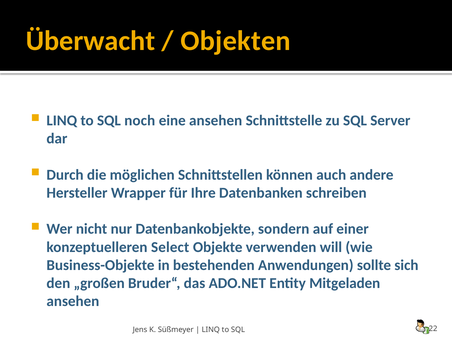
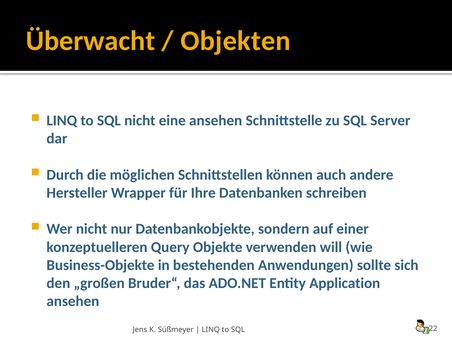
SQL noch: noch -> nicht (140, 121)
Select: Select -> Query (170, 247)
Mitgeladen: Mitgeladen -> Application (345, 283)
